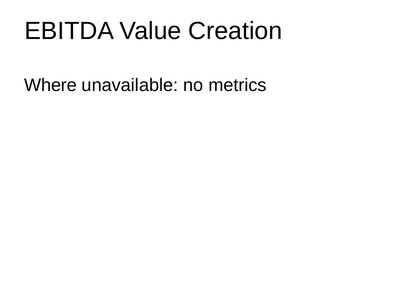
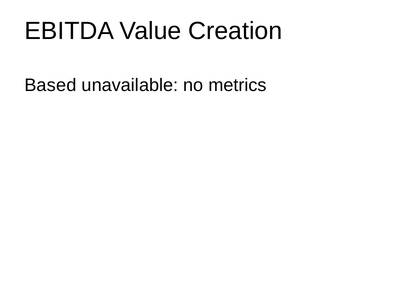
Where: Where -> Based (50, 85)
